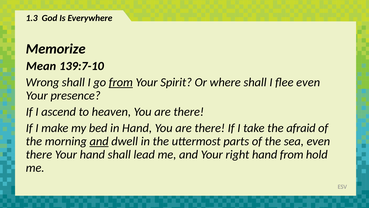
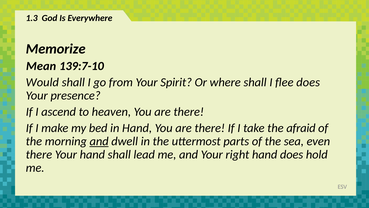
Wrong: Wrong -> Would (42, 82)
from underline: present -> none (121, 82)
flee even: even -> does (308, 82)
hand from: from -> does (292, 155)
